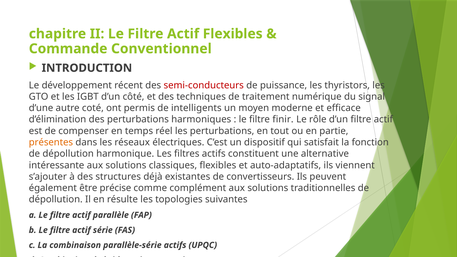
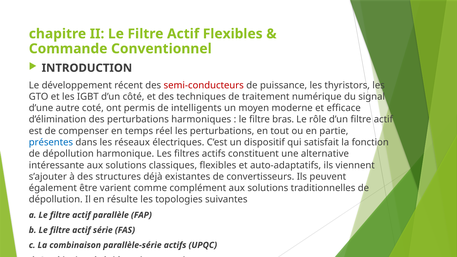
finir: finir -> bras (283, 120)
présentes colour: orange -> blue (51, 142)
précise: précise -> varient (115, 188)
